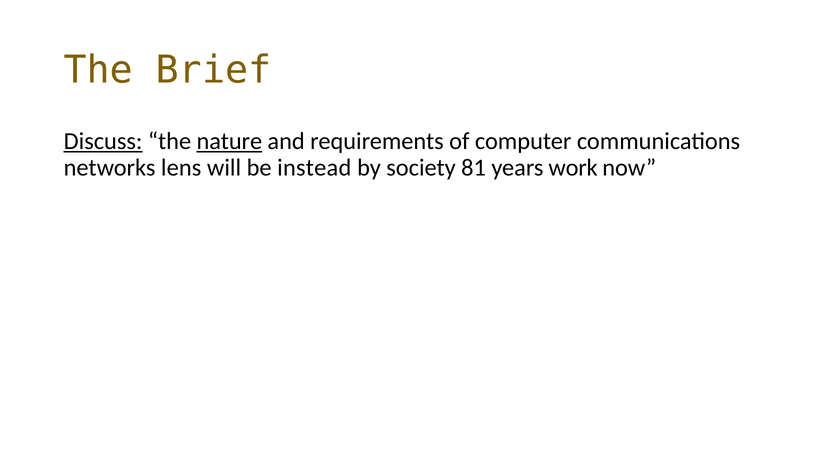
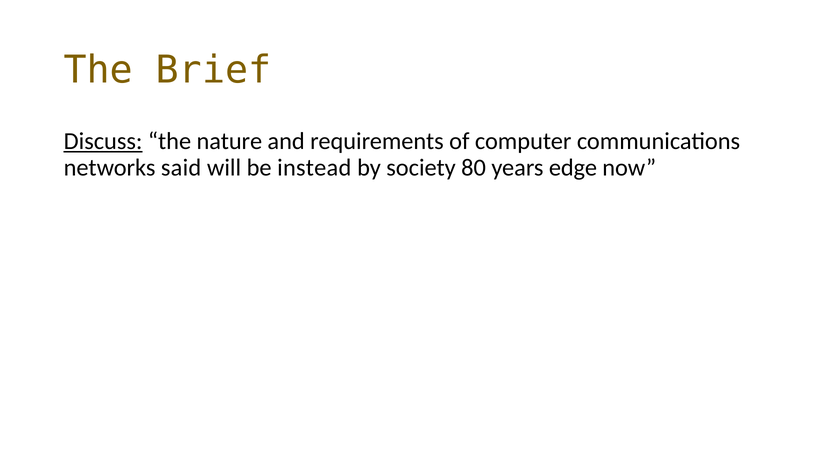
nature underline: present -> none (229, 141)
lens: lens -> said (181, 168)
81: 81 -> 80 (474, 168)
work: work -> edge (573, 168)
